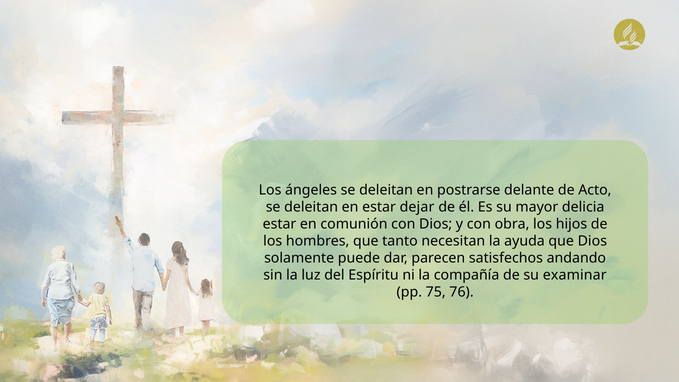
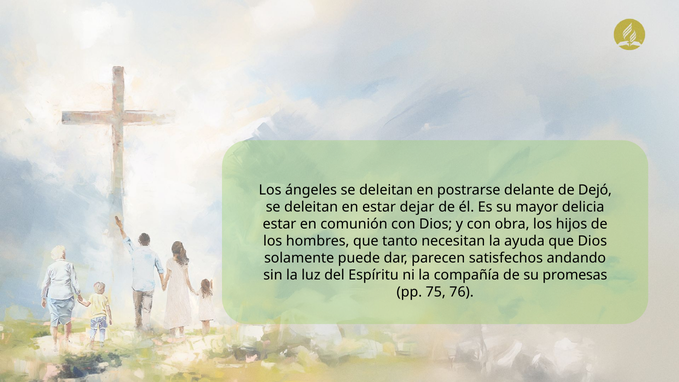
Acto: Acto -> Dejó (595, 190)
examinar: examinar -> promesas (575, 275)
